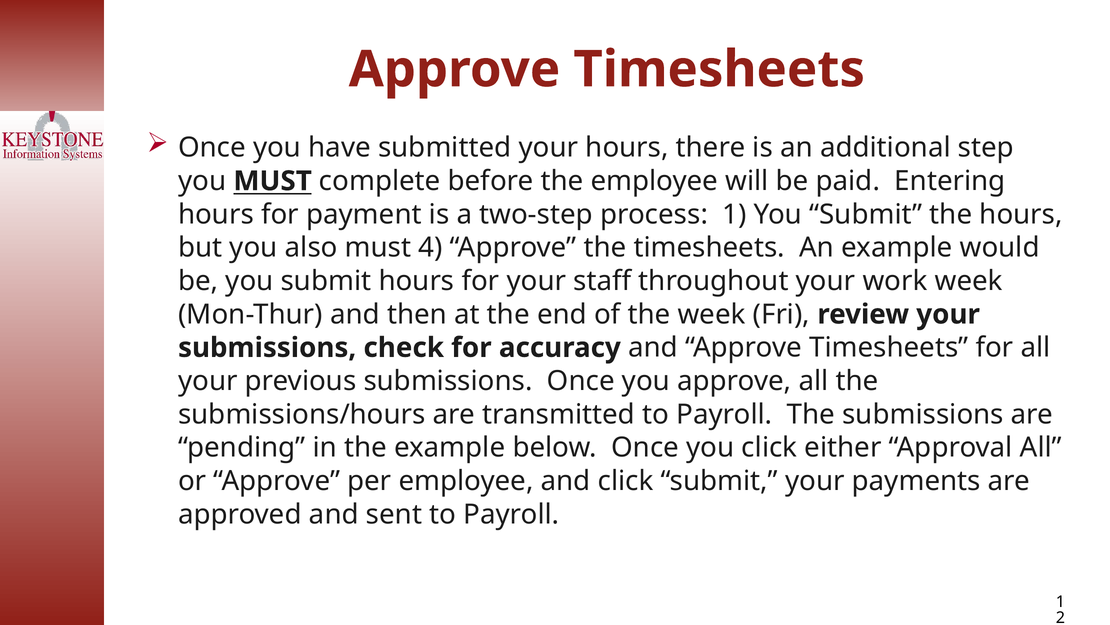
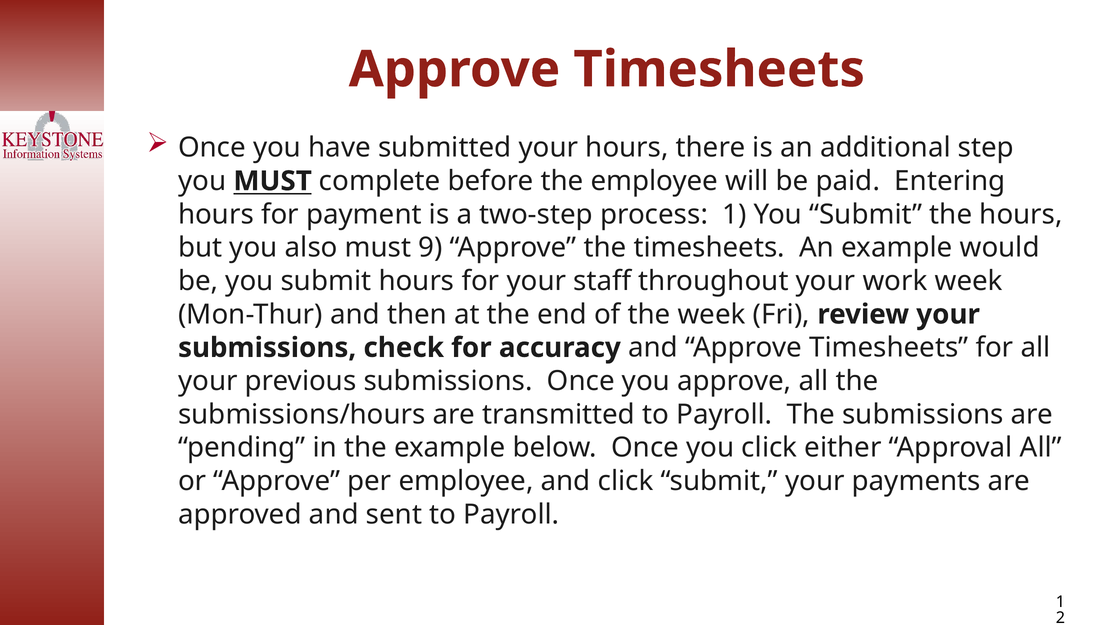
4: 4 -> 9 (431, 248)
